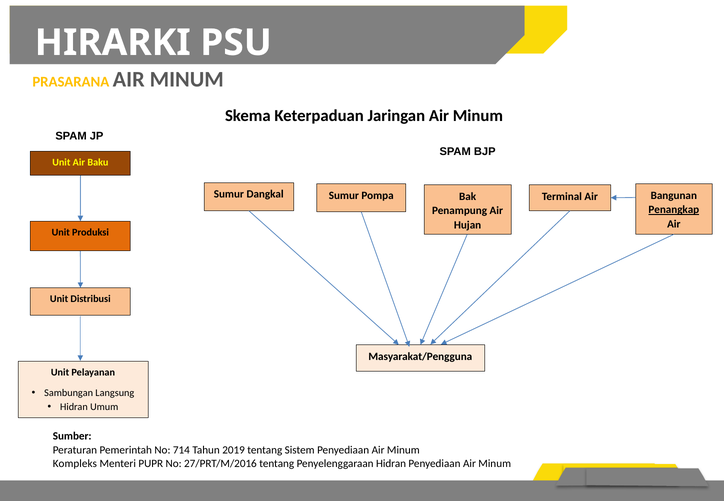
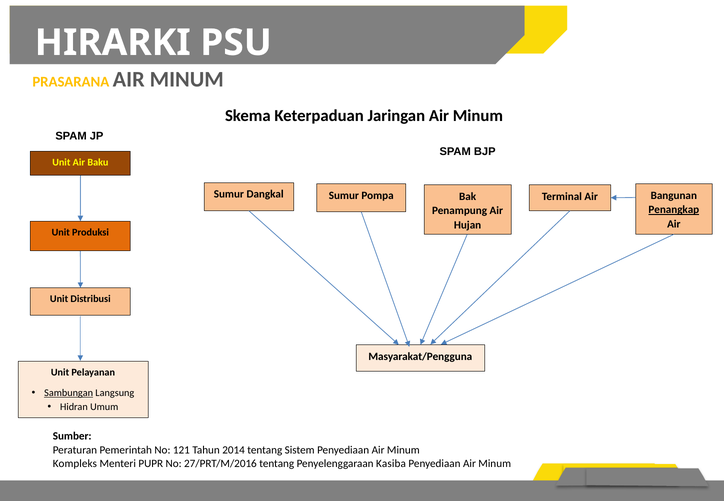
Sambungan underline: none -> present (69, 393)
714: 714 -> 121 (181, 450)
2019: 2019 -> 2014 (234, 450)
Penyelenggaraan Hidran: Hidran -> Kasiba (391, 464)
